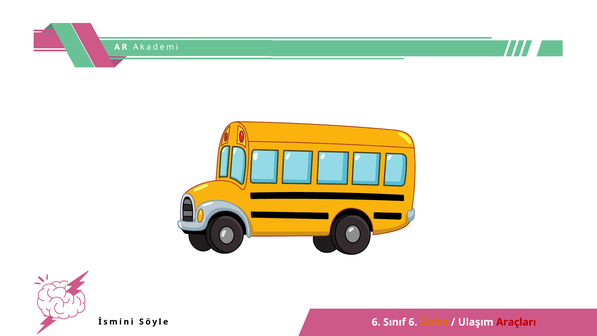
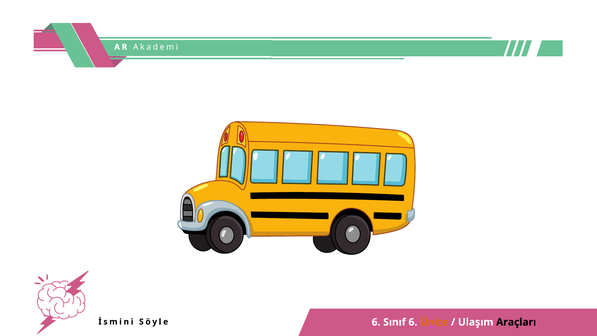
Araçları colour: red -> black (516, 322)
